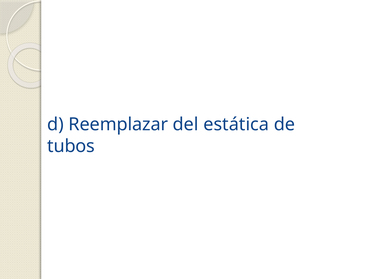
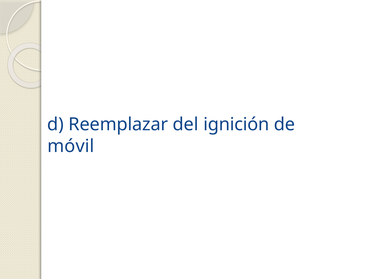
estática: estática -> ignición (236, 124)
tubos: tubos -> móvil (71, 146)
